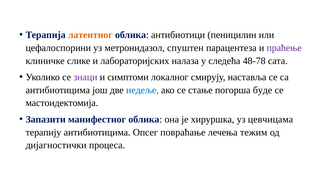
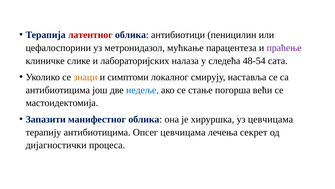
латентног colour: orange -> red (90, 35)
спуштен: спуштен -> мућкање (185, 48)
48-78: 48-78 -> 48-54 (254, 61)
знаци colour: purple -> orange (85, 77)
буде: буде -> већи (263, 90)
Опсег повраћање: повраћање -> цевчицама (183, 132)
тежим: тежим -> секрет (254, 132)
